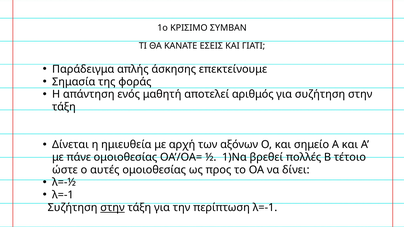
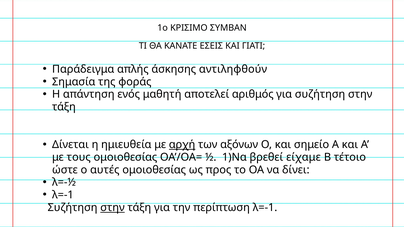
επεκτείνουμε: επεκτείνουμε -> αντιληφθούν (233, 69)
αρχή underline: none -> present (182, 145)
πάνε: πάνε -> τους (79, 157)
πολλές: πολλές -> είχαμε (303, 157)
